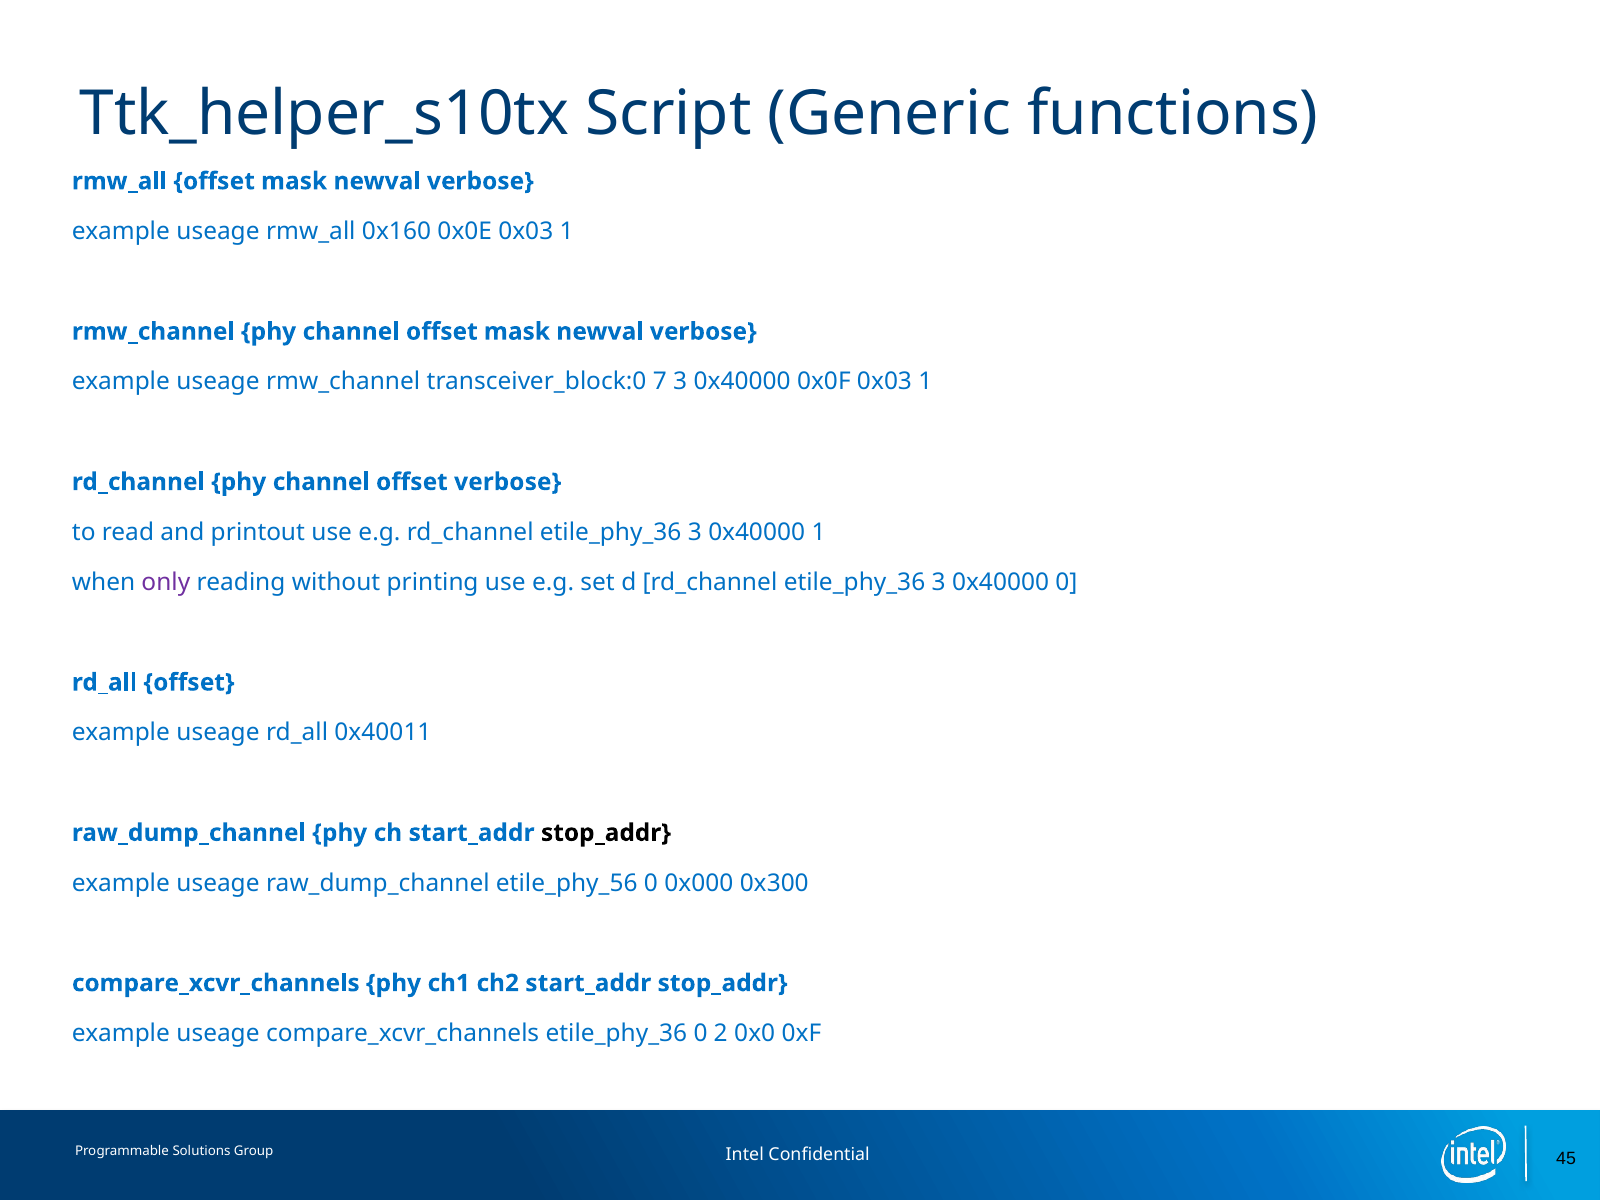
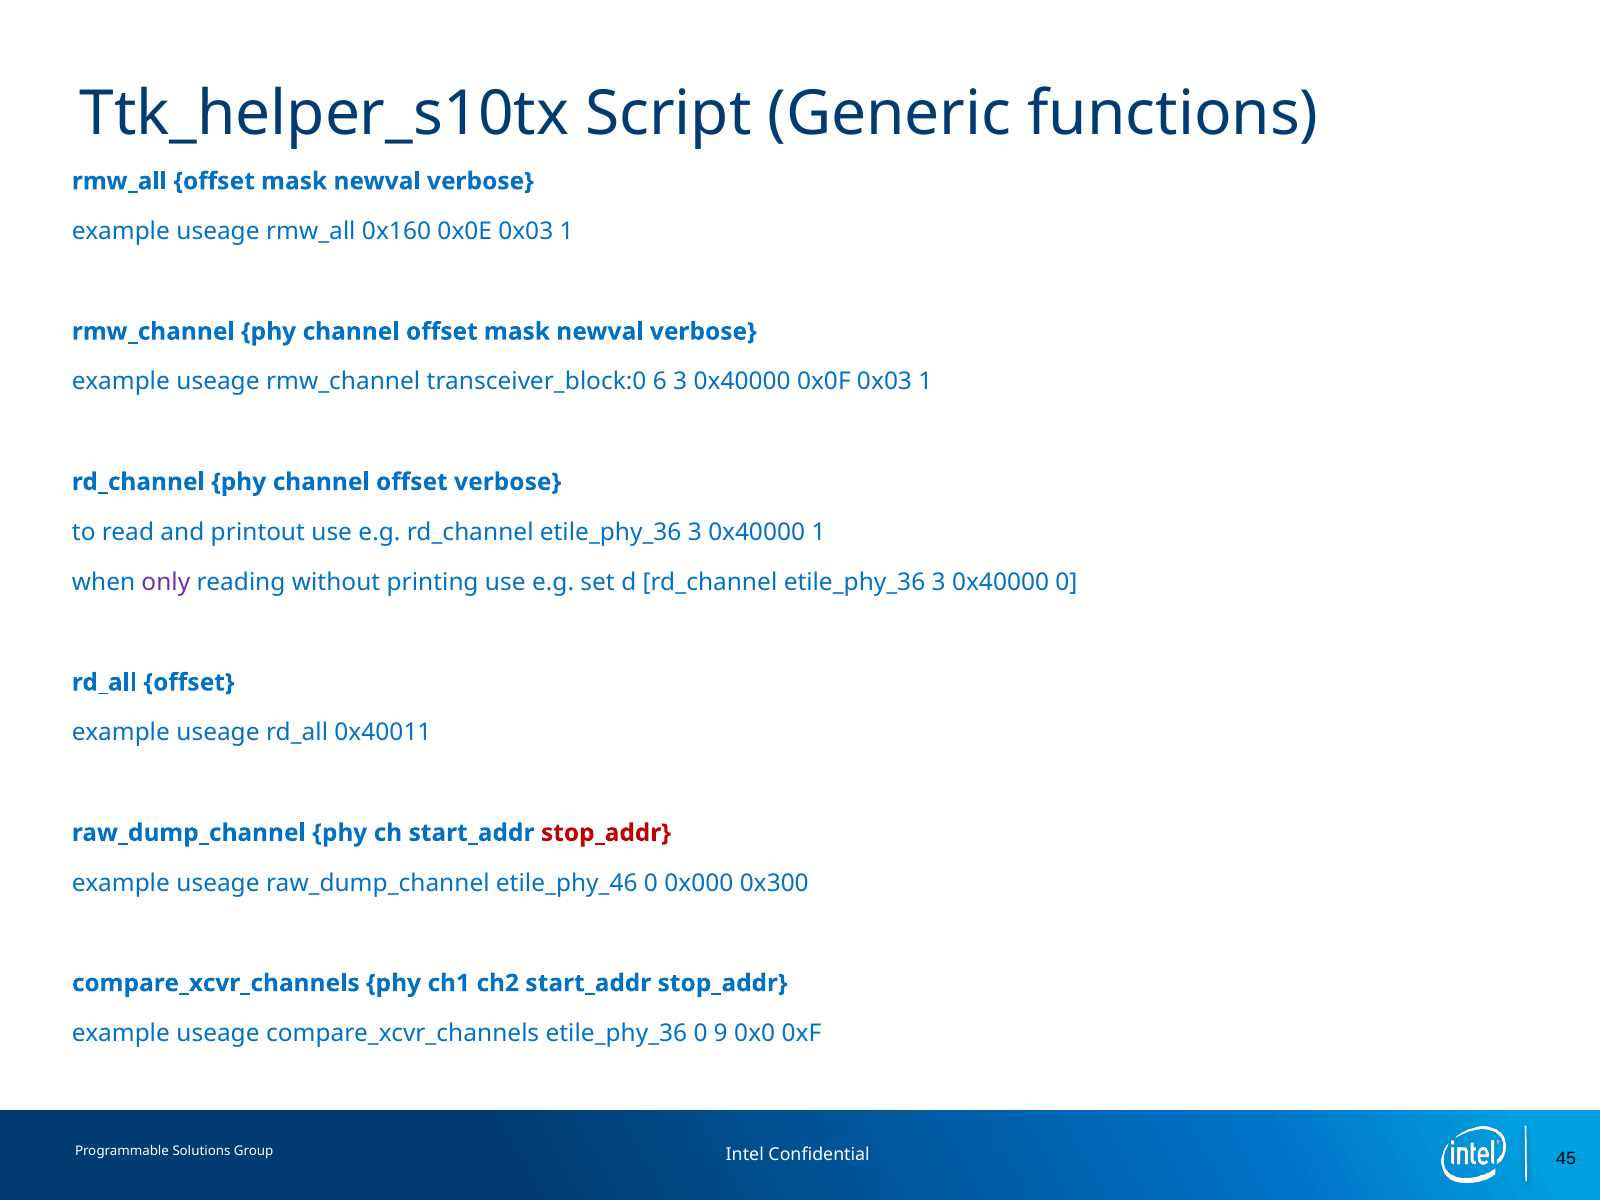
7: 7 -> 6 (660, 382)
stop_addr colour: black -> red (606, 833)
etile_phy_56: etile_phy_56 -> etile_phy_46 (567, 883)
2: 2 -> 9 (721, 1033)
